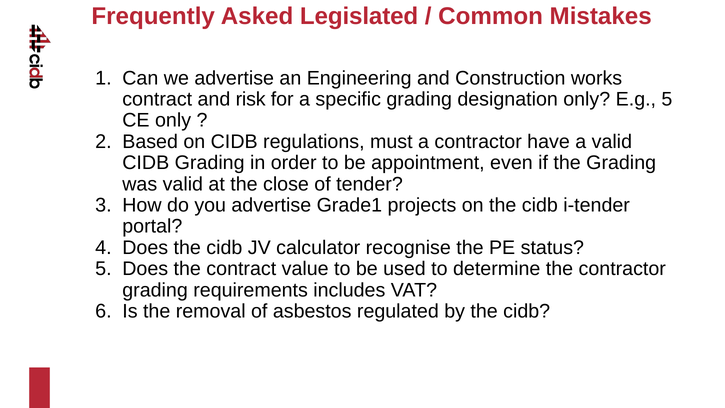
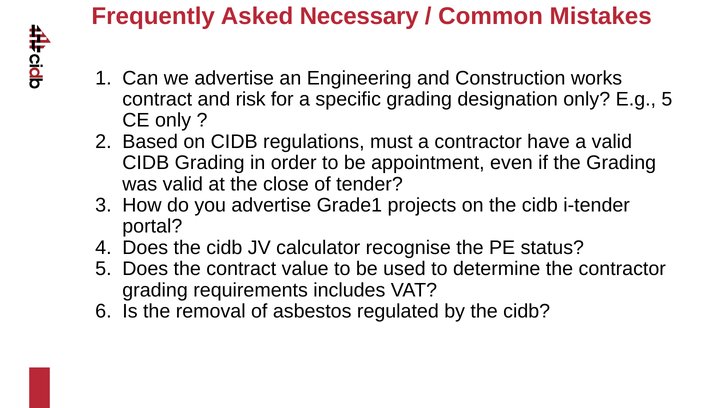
Legislated: Legislated -> Necessary (359, 16)
